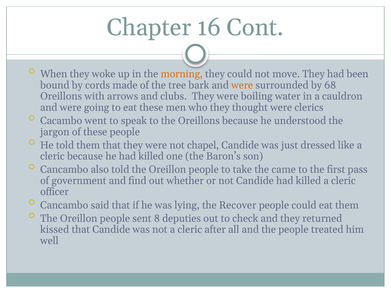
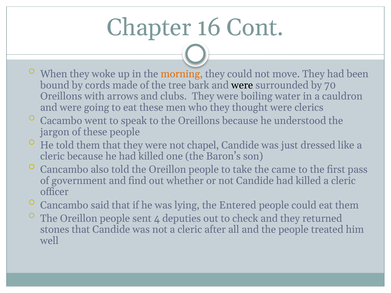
were colour: orange -> black (242, 85)
68: 68 -> 70 (330, 85)
Recover: Recover -> Entered (238, 205)
8: 8 -> 4 (157, 219)
kissed: kissed -> stones (55, 230)
